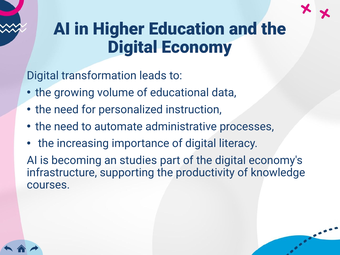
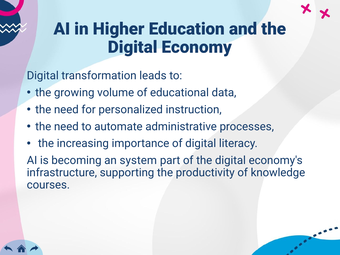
studies: studies -> system (138, 160)
